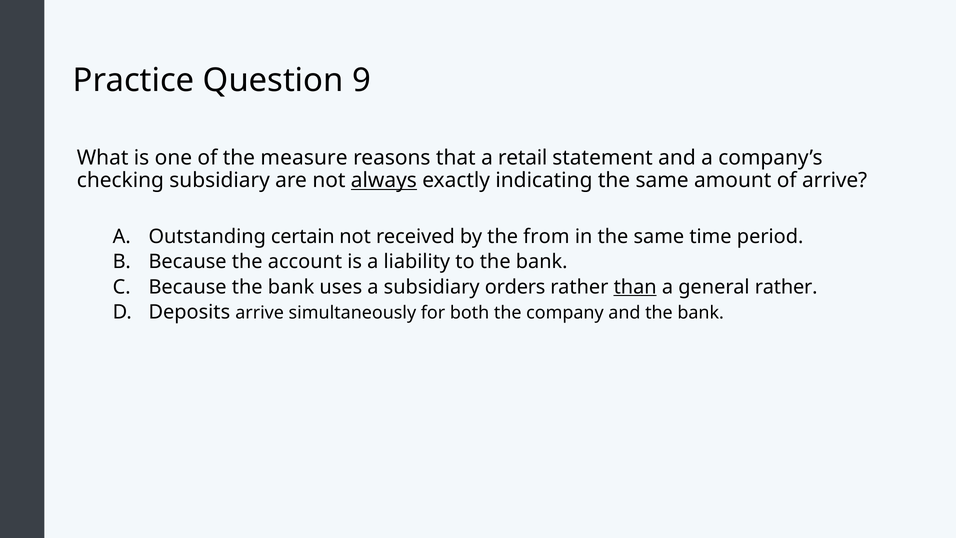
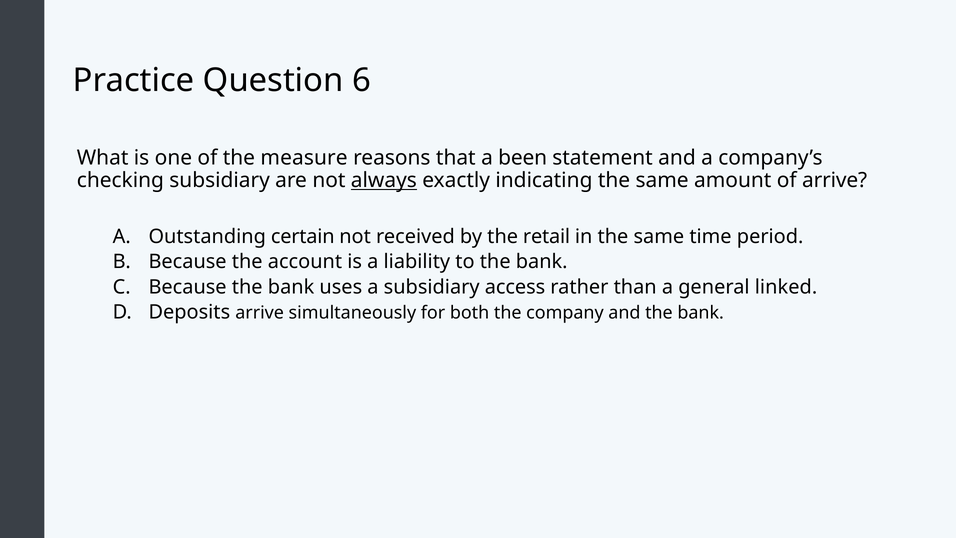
9: 9 -> 6 (362, 80)
retail: retail -> been (523, 158)
from: from -> retail (547, 236)
orders: orders -> access (515, 287)
than underline: present -> none (635, 287)
general rather: rather -> linked (786, 287)
